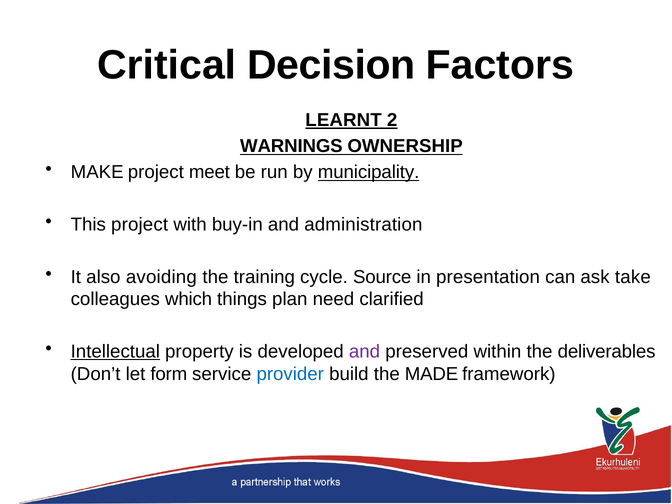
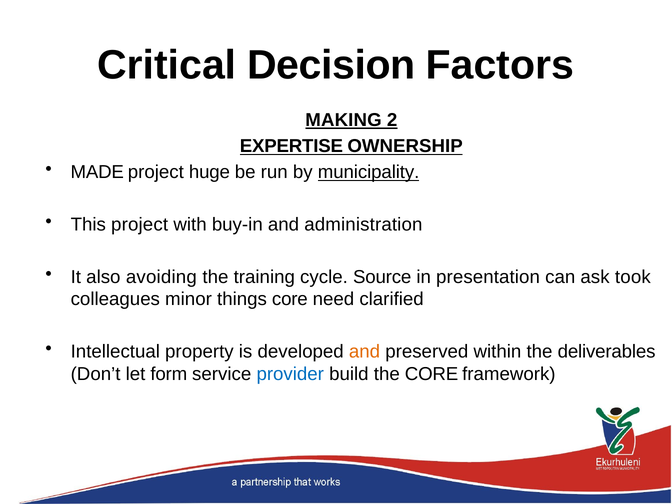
LEARNT: LEARNT -> MAKING (344, 120)
WARNINGS: WARNINGS -> EXPERTISE (291, 146)
MAKE: MAKE -> MADE (97, 172)
meet: meet -> huge (209, 172)
take: take -> took (633, 277)
which: which -> minor (188, 299)
things plan: plan -> core (290, 299)
Intellectual underline: present -> none (115, 352)
and colour: purple -> orange (365, 352)
the MADE: MADE -> CORE (432, 374)
